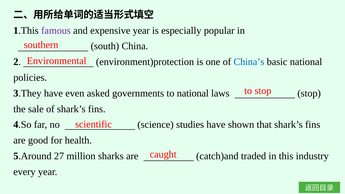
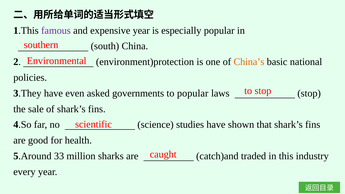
China’s colour: blue -> orange (249, 62)
to national: national -> popular (193, 93)
27: 27 -> 33 (59, 156)
